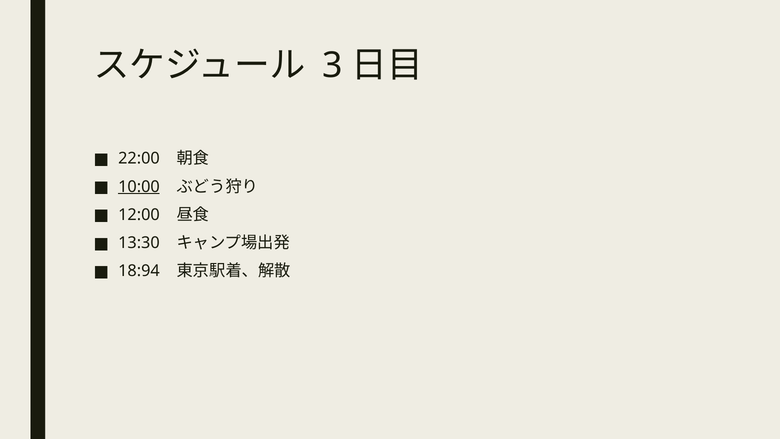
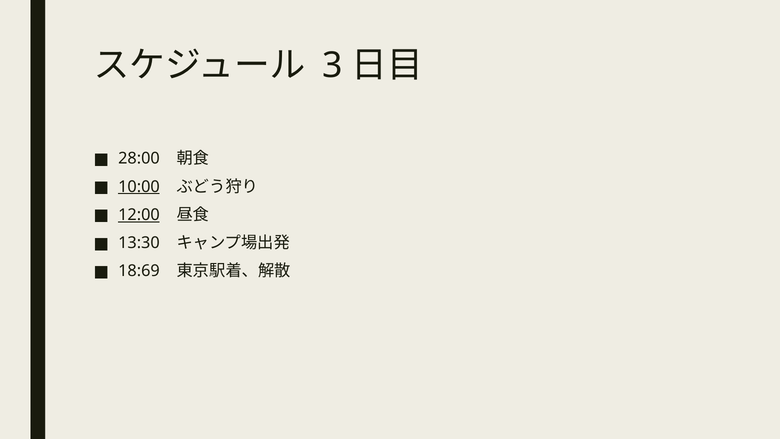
22:00: 22:00 -> 28:00 (139, 158)
12:00 underline: none -> present (139, 215)
18:94: 18:94 -> 18:69 (139, 271)
